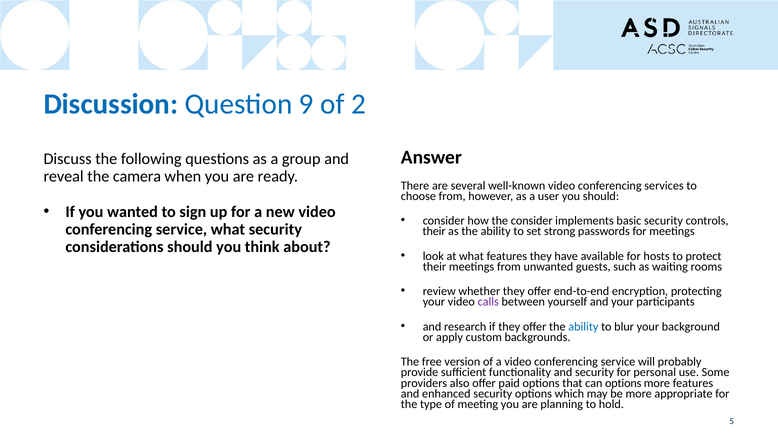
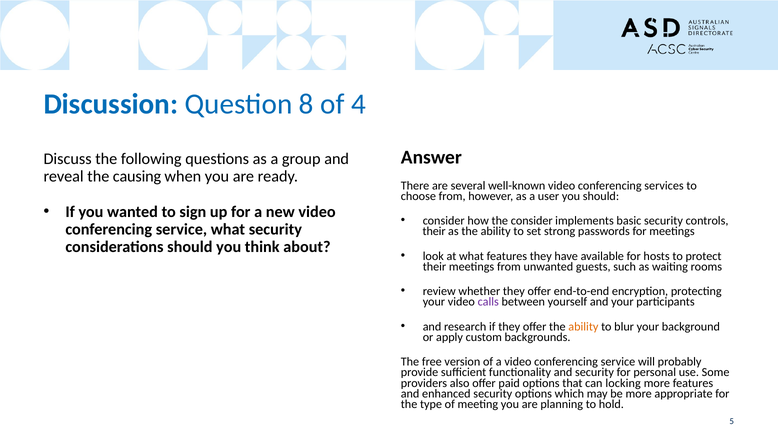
9: 9 -> 8 (306, 104)
2: 2 -> 4 (358, 104)
camera: camera -> causing (137, 176)
ability colour: blue -> orange (583, 326)
can options: options -> locking (623, 383)
